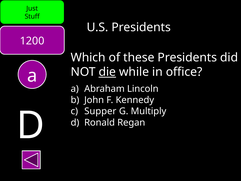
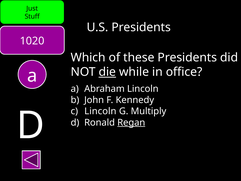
1200: 1200 -> 1020 (32, 41)
Supper: Supper -> Lincoln (100, 111)
Regan underline: none -> present (131, 122)
